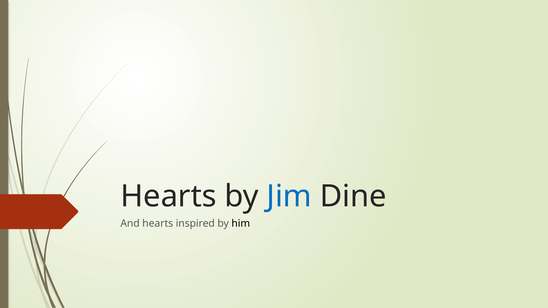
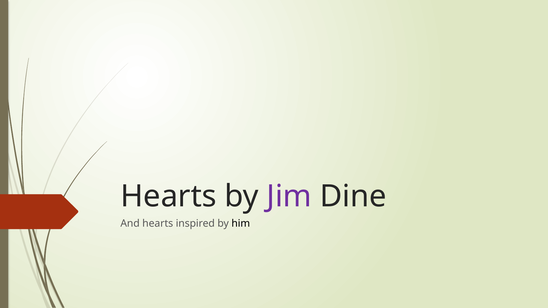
Jim colour: blue -> purple (289, 196)
